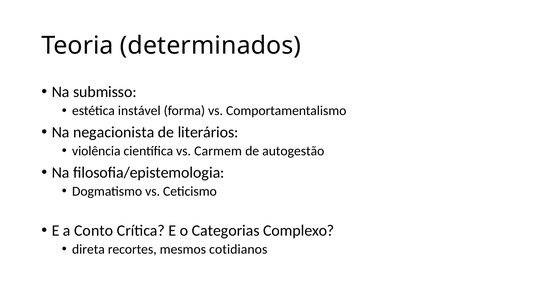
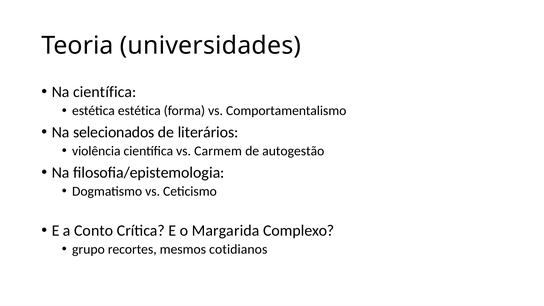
determinados: determinados -> universidades (210, 46)
Na submisso: submisso -> científica (105, 92)
estética instável: instável -> estética (139, 111)
negacionista: negacionista -> selecionados (114, 132)
Categorias: Categorias -> Margarida (226, 230)
direta: direta -> grupo (88, 249)
